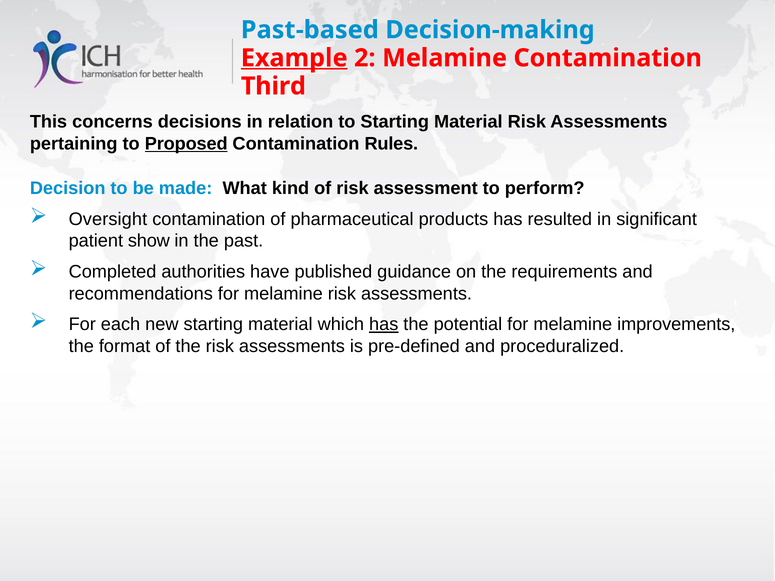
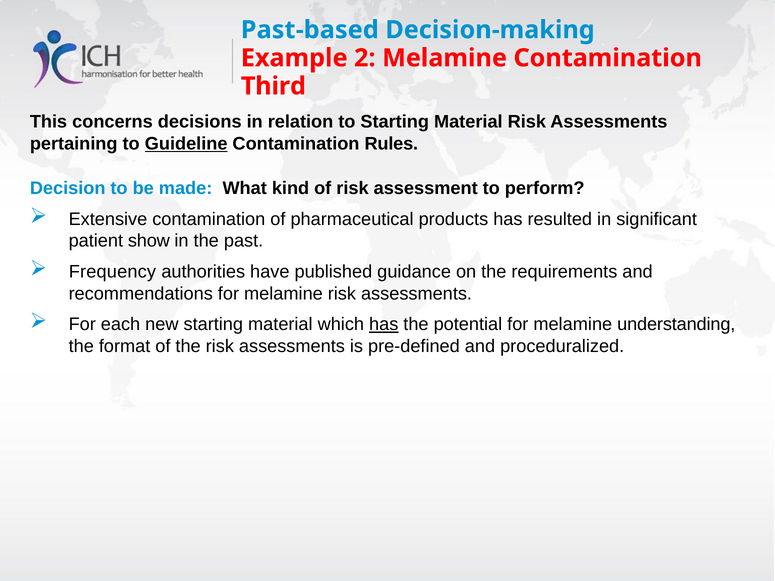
Example underline: present -> none (294, 58)
Proposed: Proposed -> Guideline (186, 144)
Oversight: Oversight -> Extensive (108, 219)
Completed: Completed -> Frequency (112, 272)
improvements: improvements -> understanding (676, 325)
